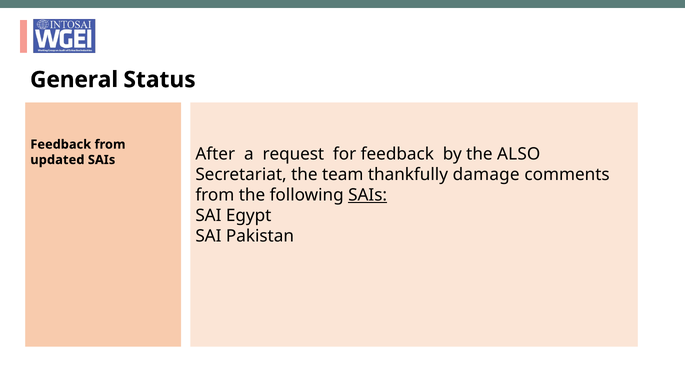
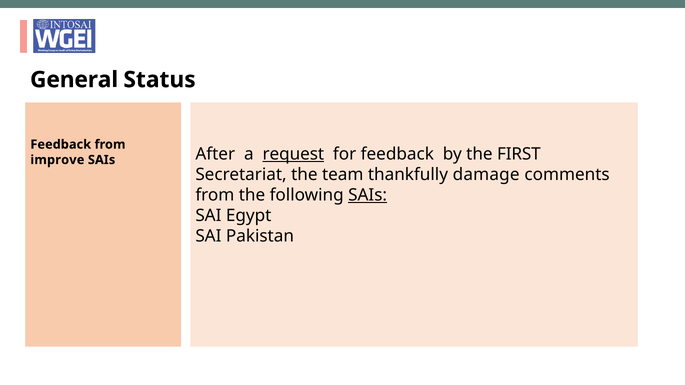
updated: updated -> improve (57, 160)
request underline: none -> present (293, 154)
ALSO: ALSO -> FIRST (519, 154)
